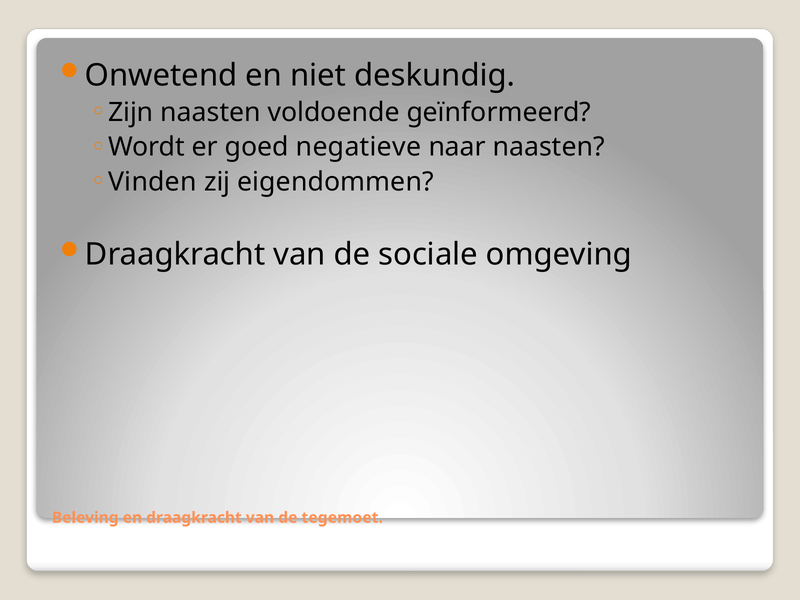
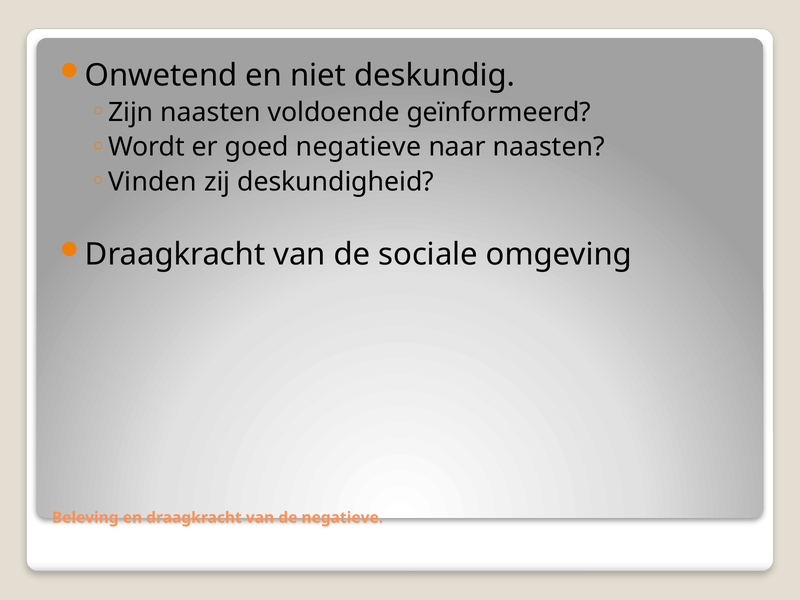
eigendommen: eigendommen -> deskundigheid (336, 182)
de tegemoet: tegemoet -> negatieve (342, 518)
